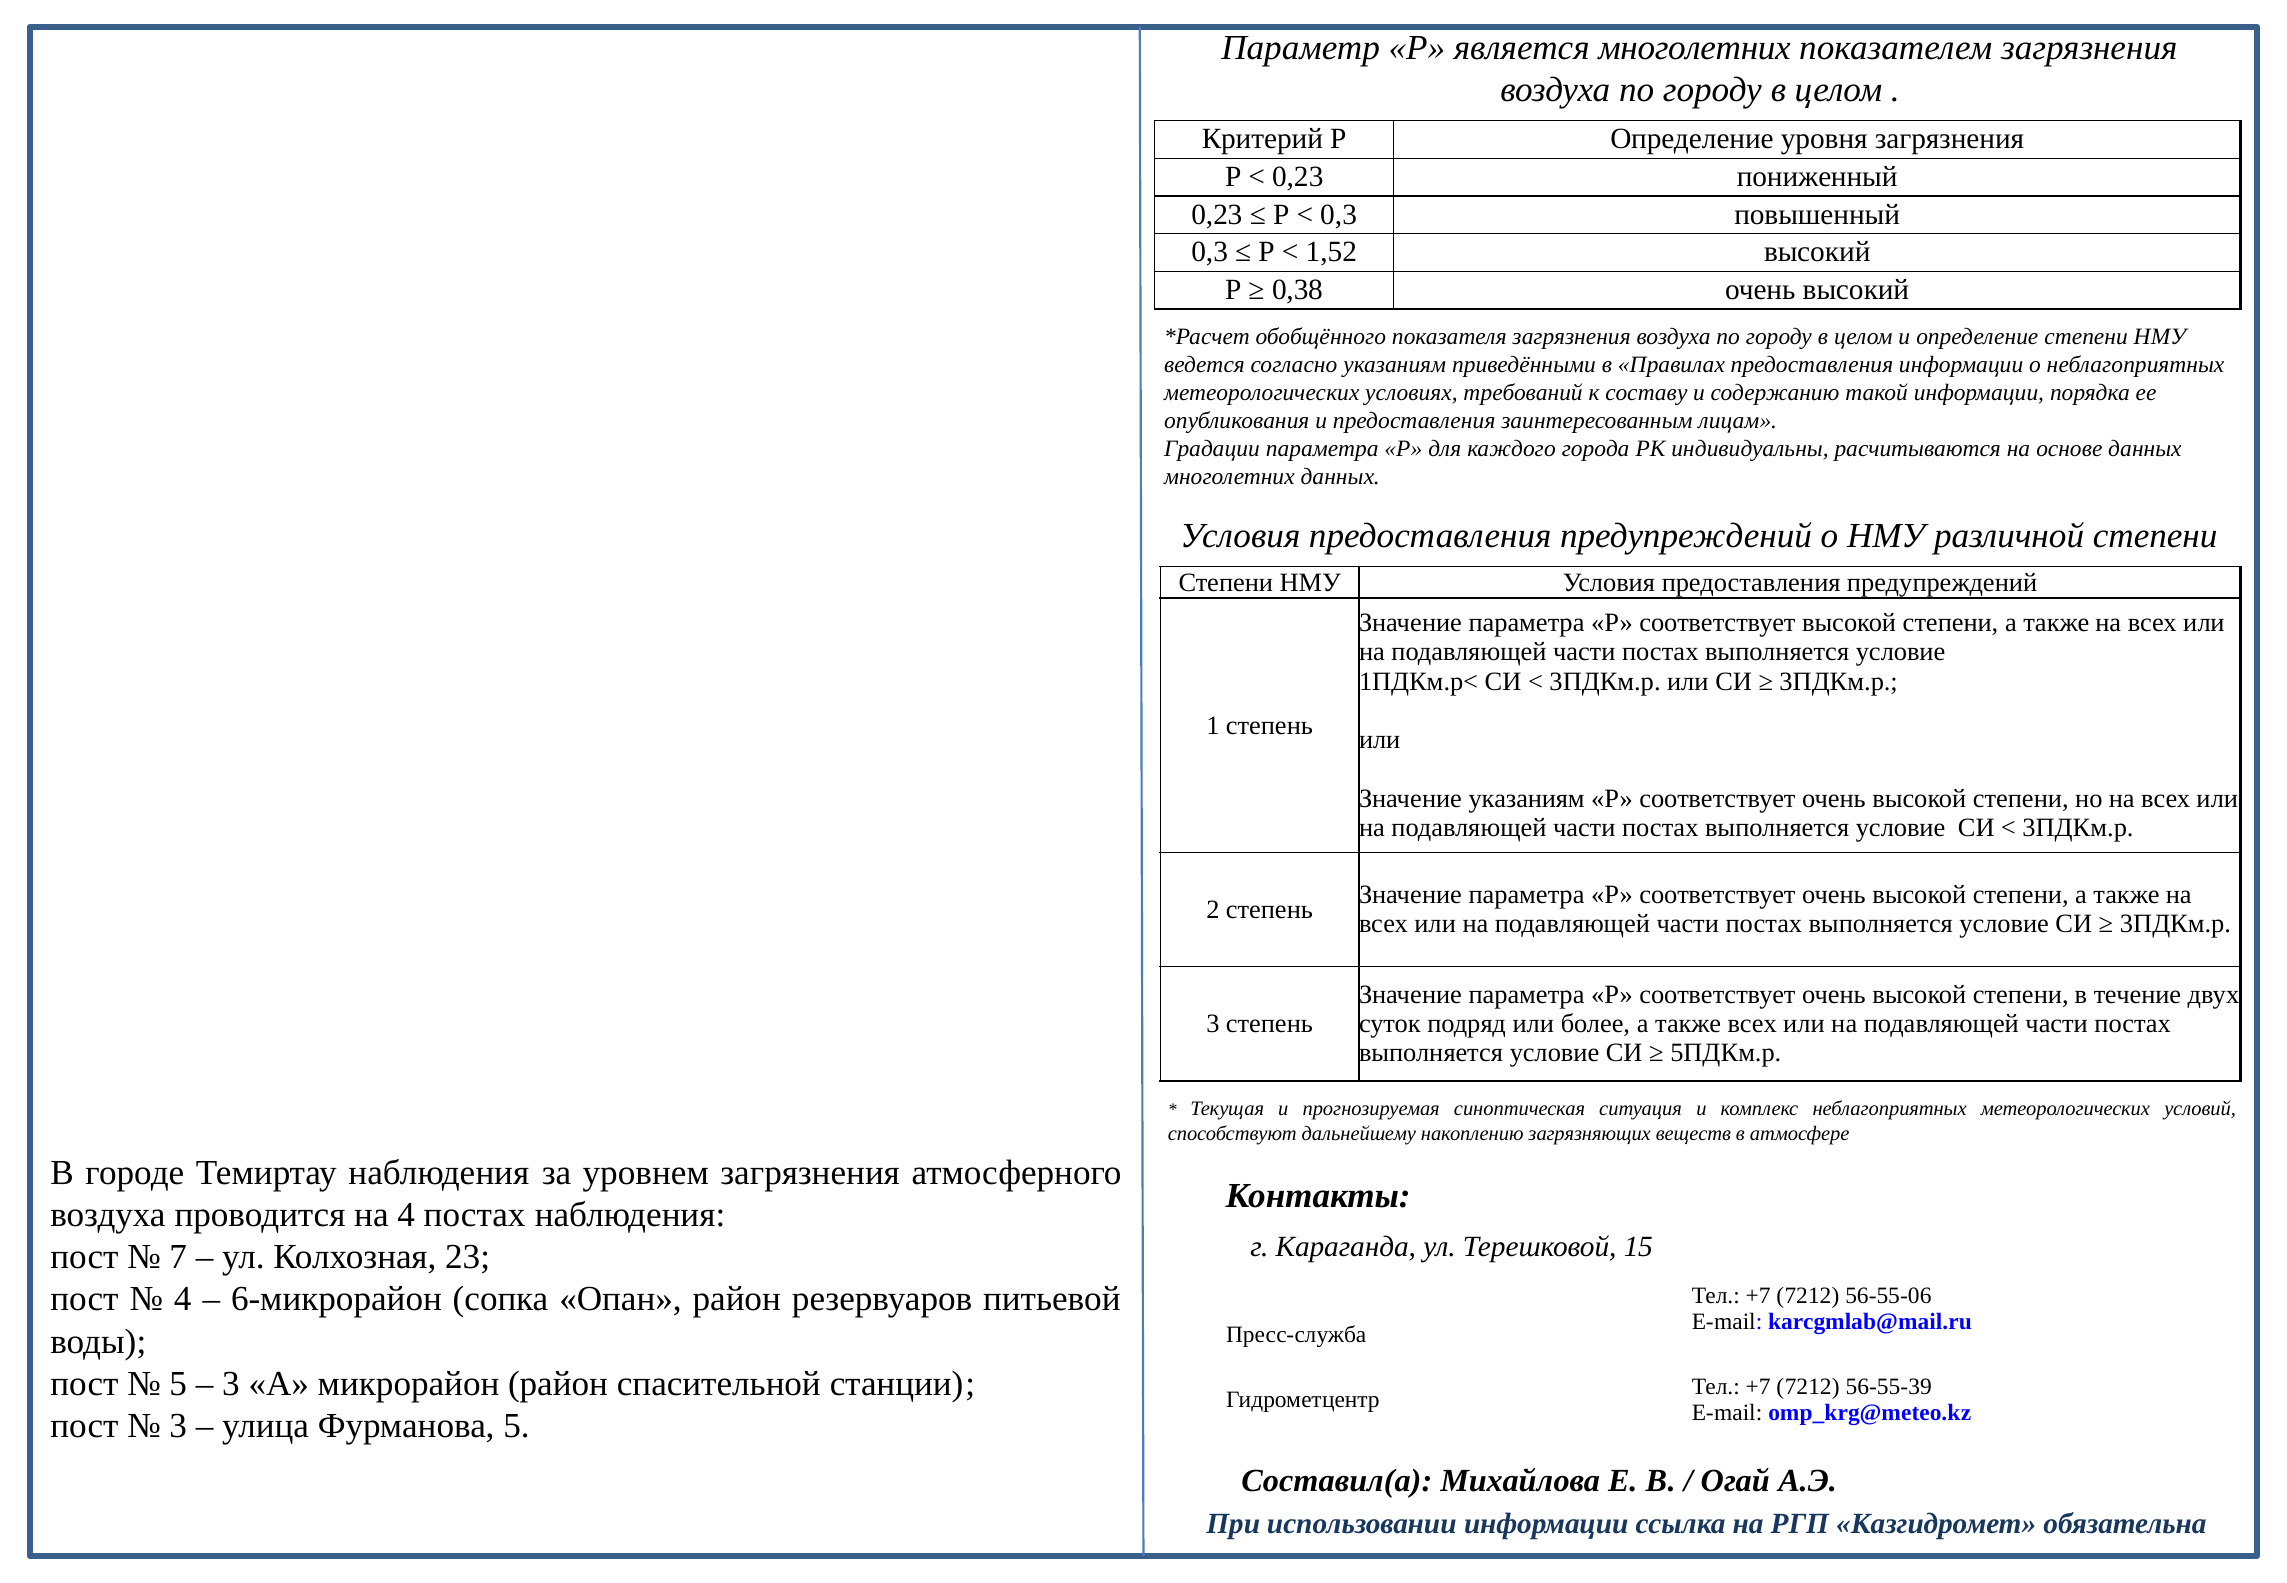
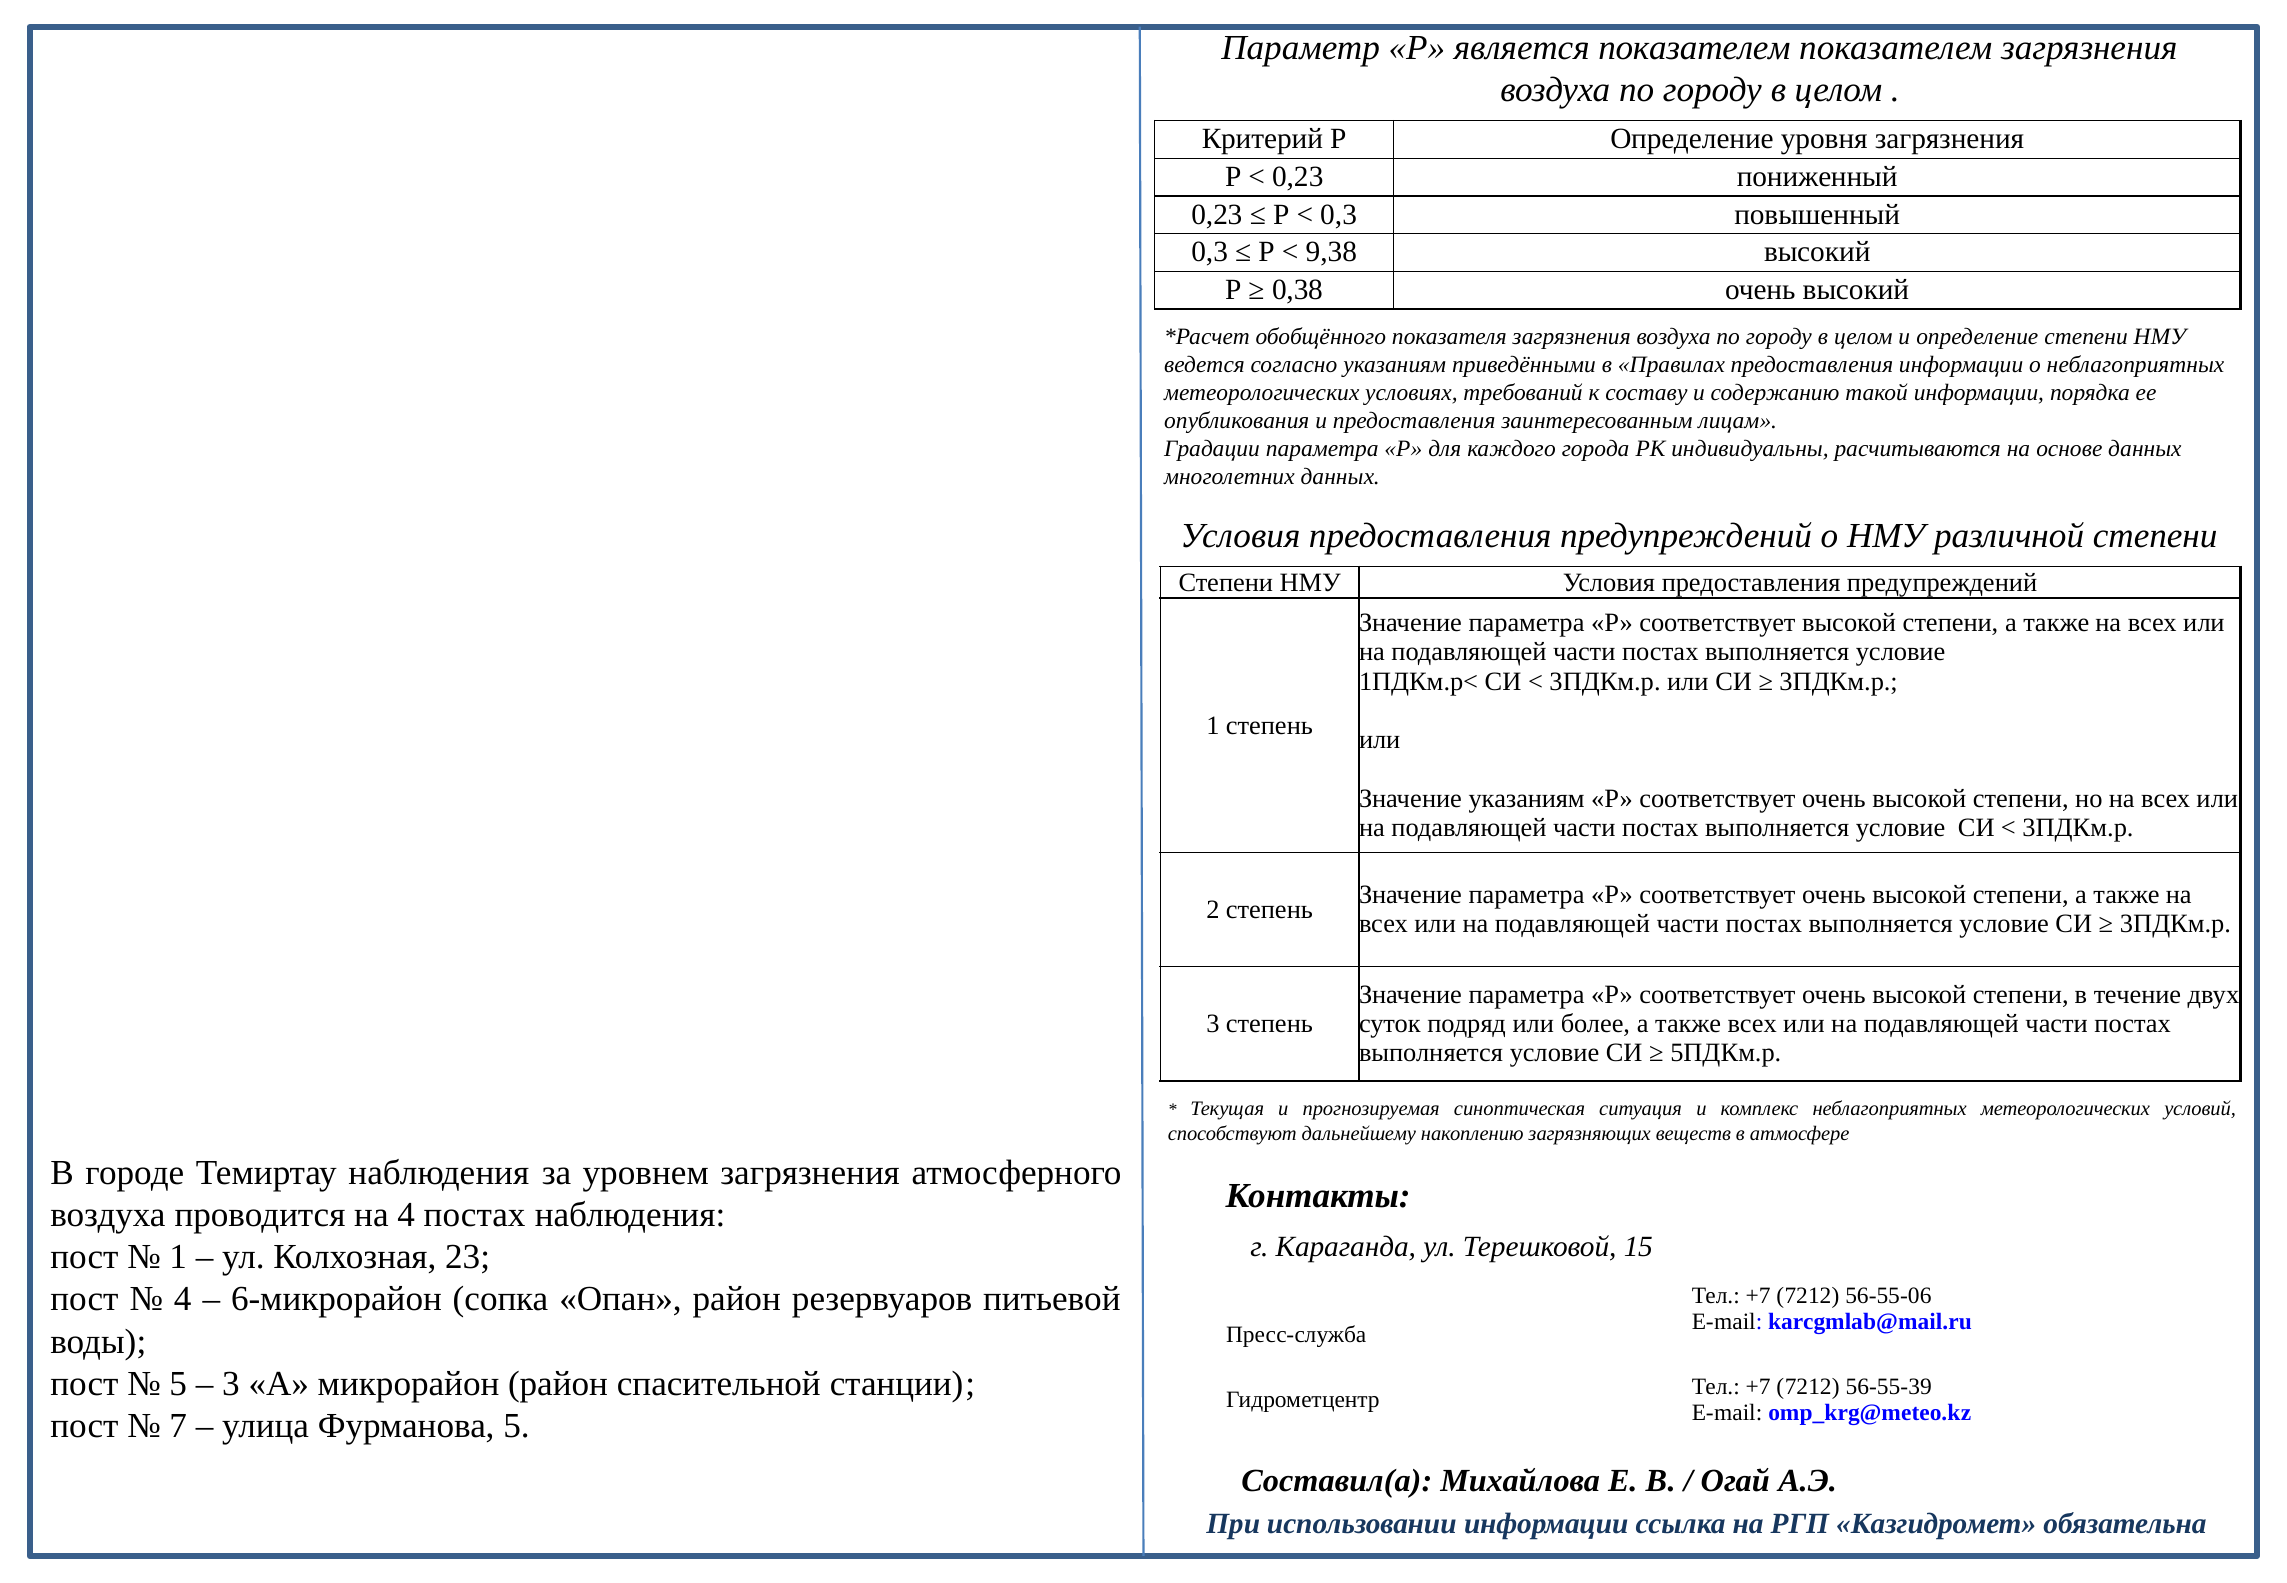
является многолетних: многолетних -> показателем (1694, 48)
1,52: 1,52 -> 9,38 (1331, 252)
7: 7 -> 1 (178, 1257)
3: 3 -> 7 (178, 1426)
